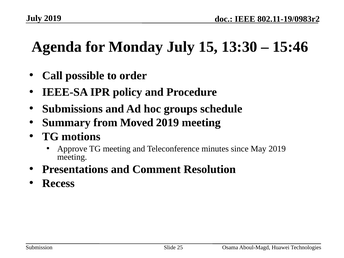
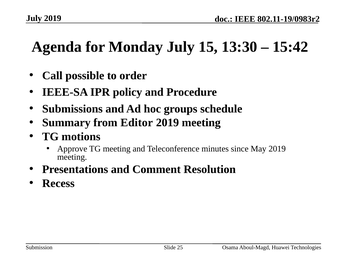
15:46: 15:46 -> 15:42 (290, 47)
Moved: Moved -> Editor (137, 123)
